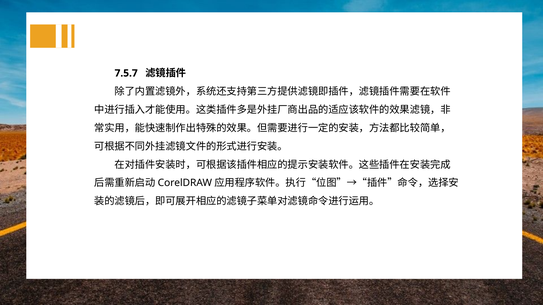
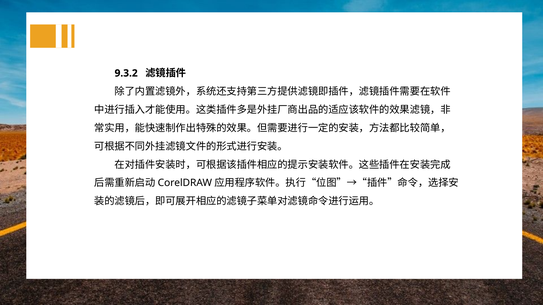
7.5.7: 7.5.7 -> 9.3.2 (126, 73)
